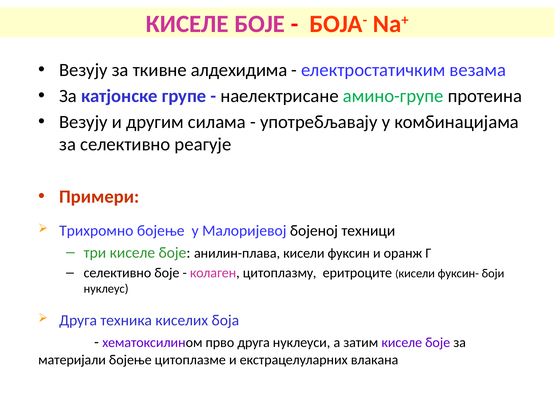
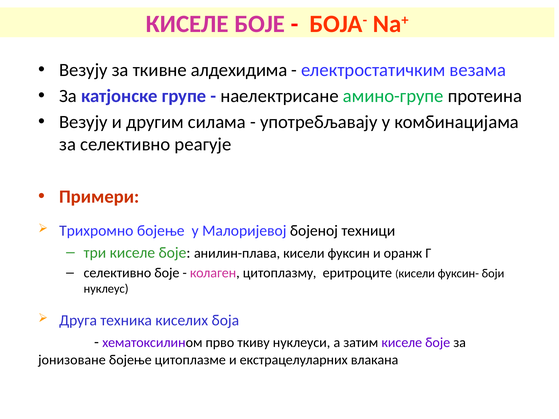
прво друга: друга -> ткиву (254, 343)
материјали: материјали -> јонизоване (72, 360)
